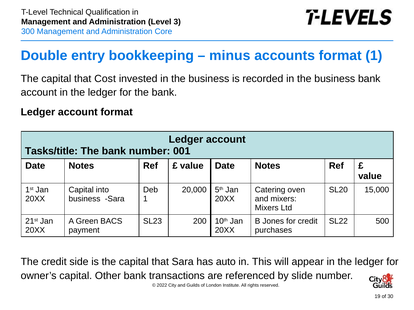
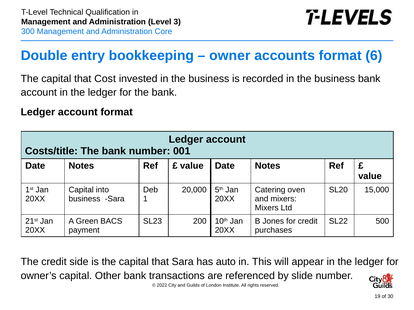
minus: minus -> owner (230, 56)
format 1: 1 -> 6 (374, 56)
Tasks/title: Tasks/title -> Costs/title (51, 151)
